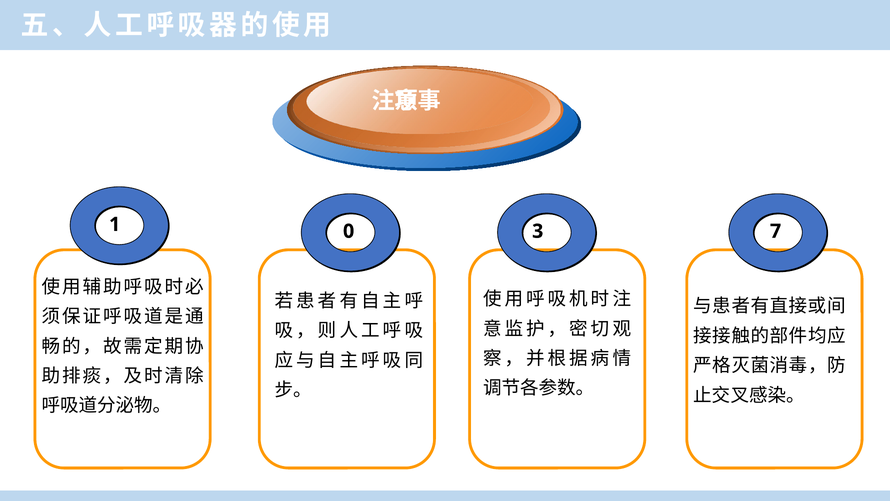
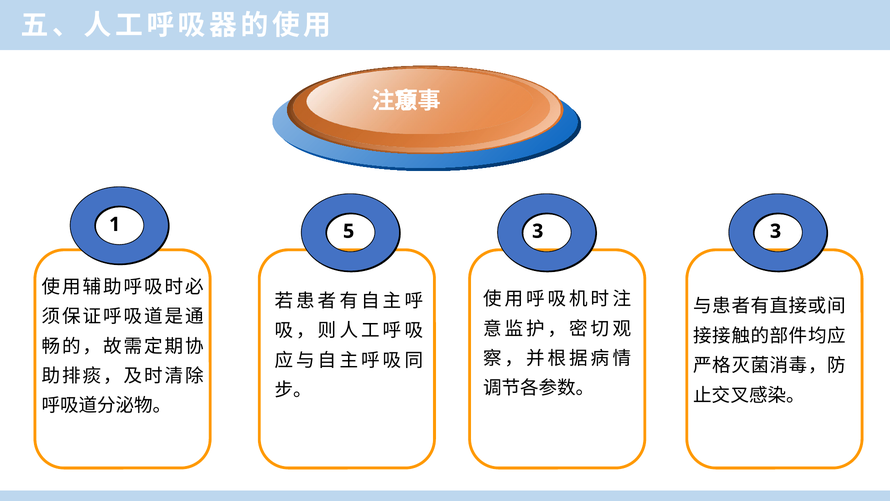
0: 0 -> 5 (349, 231)
3 7: 7 -> 3 (776, 231)
